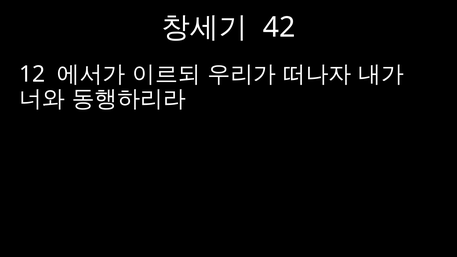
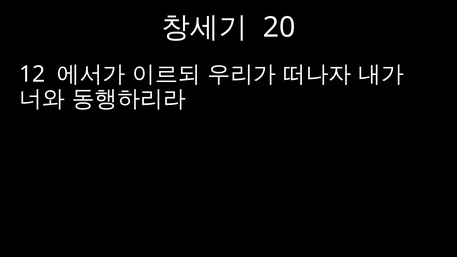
42: 42 -> 20 (279, 28)
